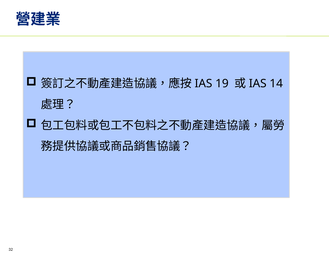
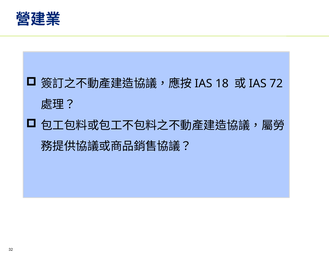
19: 19 -> 18 (222, 84)
14: 14 -> 72 (276, 84)
